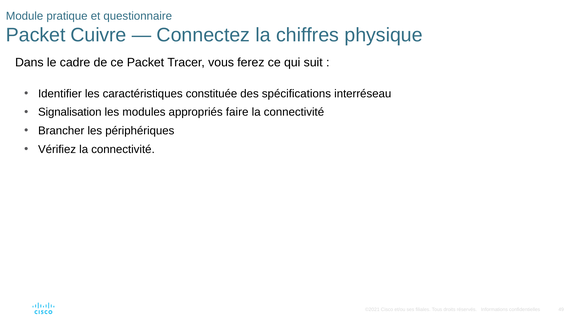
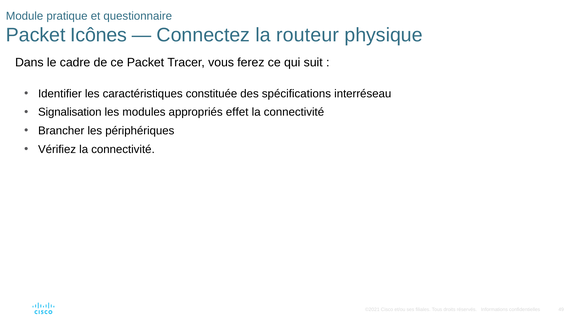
Cuivre: Cuivre -> Icônes (99, 35)
chiffres: chiffres -> routeur (307, 35)
faire: faire -> effet (237, 112)
